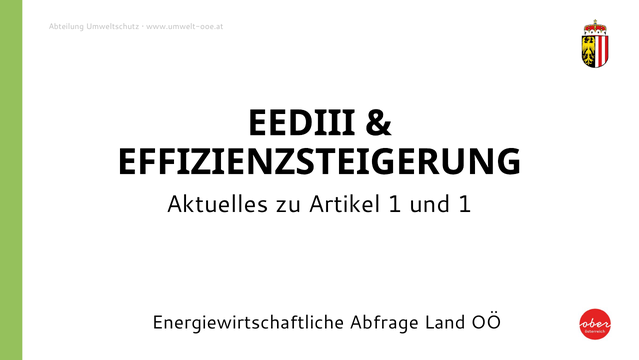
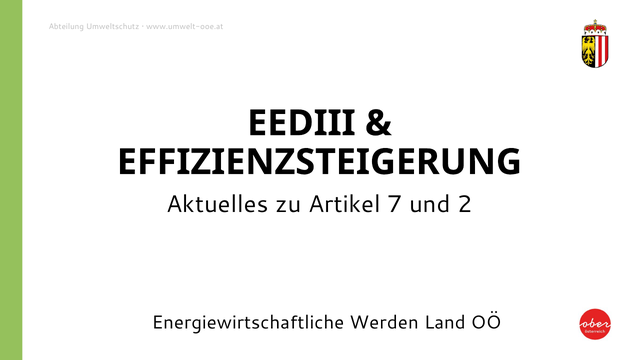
Artikel 1: 1 -> 7 (395, 204)
und 1: 1 -> 2 (465, 204)
Abfrage: Abfrage -> Werden (384, 322)
